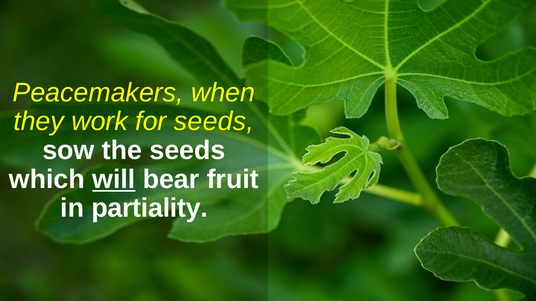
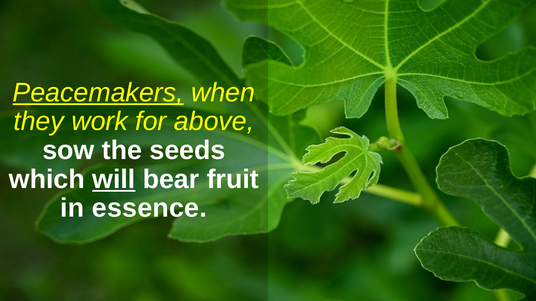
Peacemakers underline: none -> present (98, 93)
for seeds: seeds -> above (214, 122)
partiality: partiality -> essence (149, 208)
